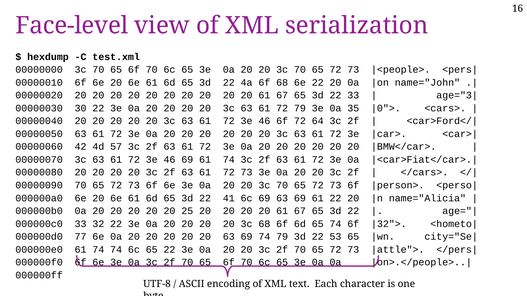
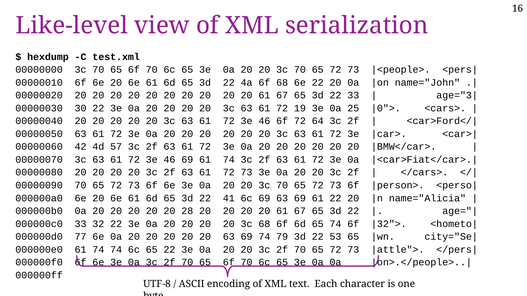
Face-level: Face-level -> Like-level (72, 26)
72 79: 79 -> 19 (300, 108)
35: 35 -> 25 (353, 108)
25: 25 -> 28 (187, 211)
